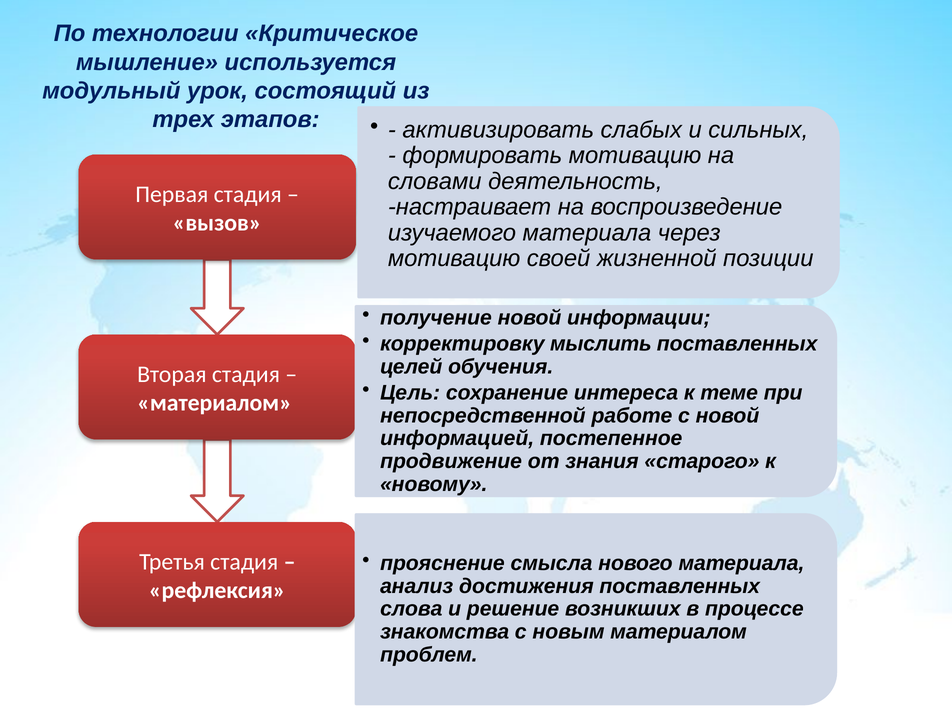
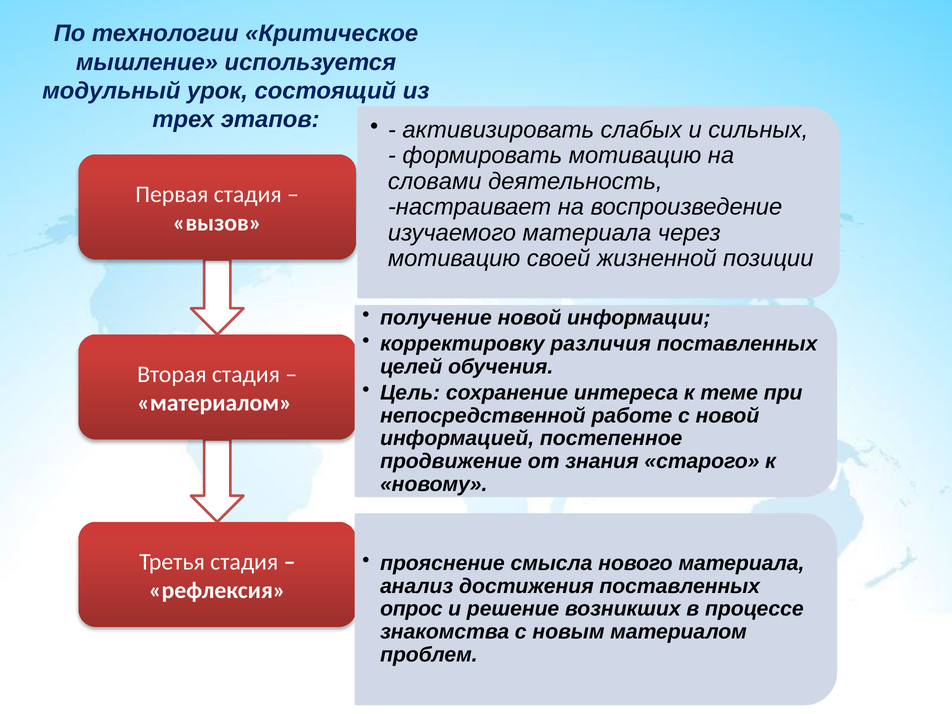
мыслить: мыслить -> различия (601, 344)
слова: слова -> опрос (411, 609)
